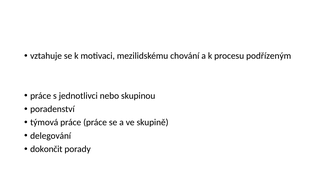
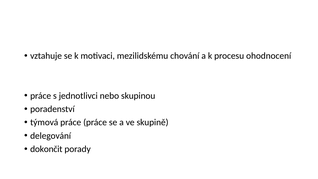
podřízeným: podřízeným -> ohodnocení (269, 56)
